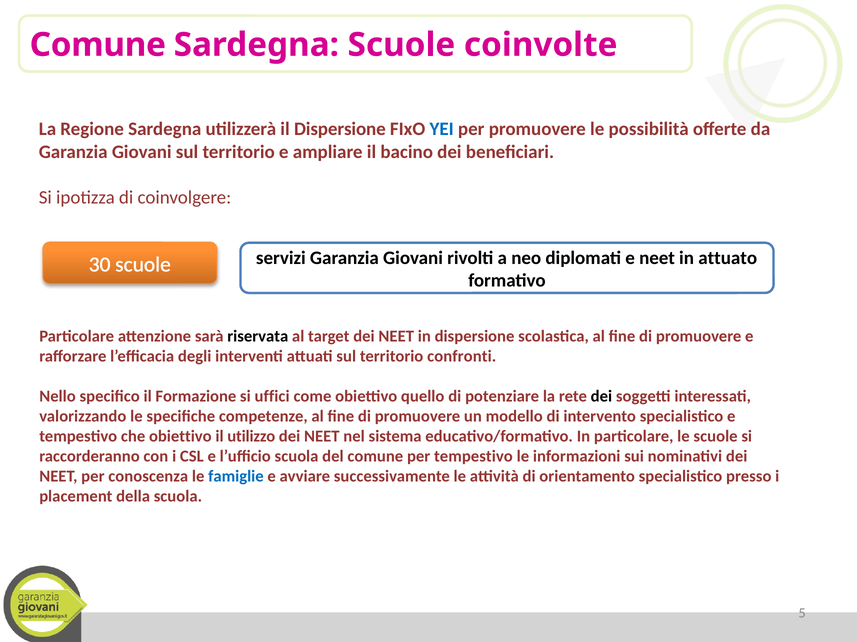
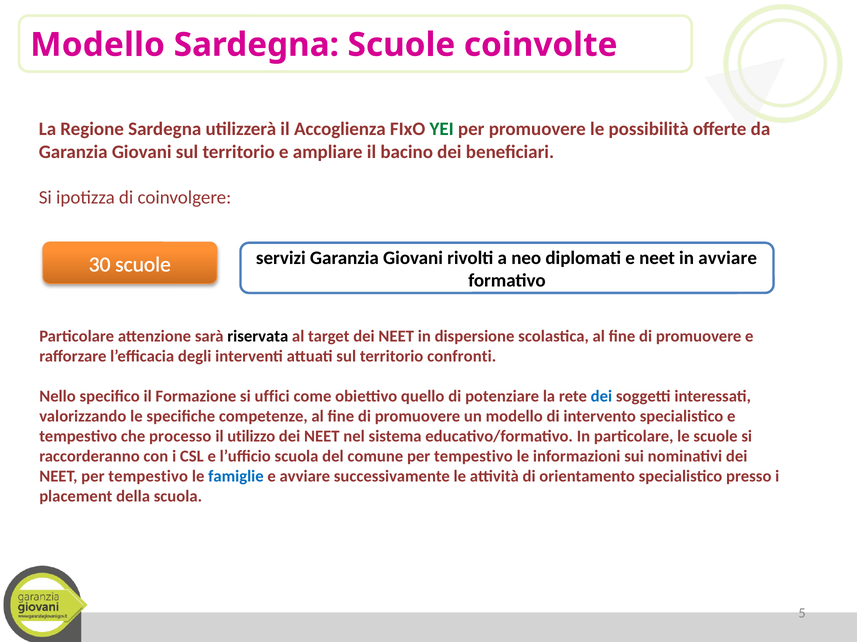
Comune: Comune -> Modello (98, 45)
il Dispersione: Dispersione -> Accoglienza (340, 129)
YEI colour: blue -> green (442, 129)
in attuato: attuato -> avviare (728, 258)
dei colour: black -> blue (601, 397)
che obiettivo: obiettivo -> processo (180, 437)
NEET per conoscenza: conoscenza -> tempestivo (148, 477)
